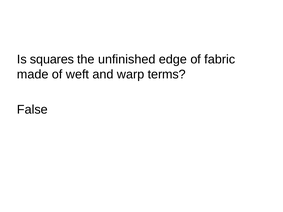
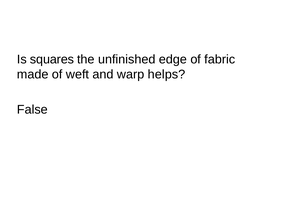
terms: terms -> helps (167, 74)
